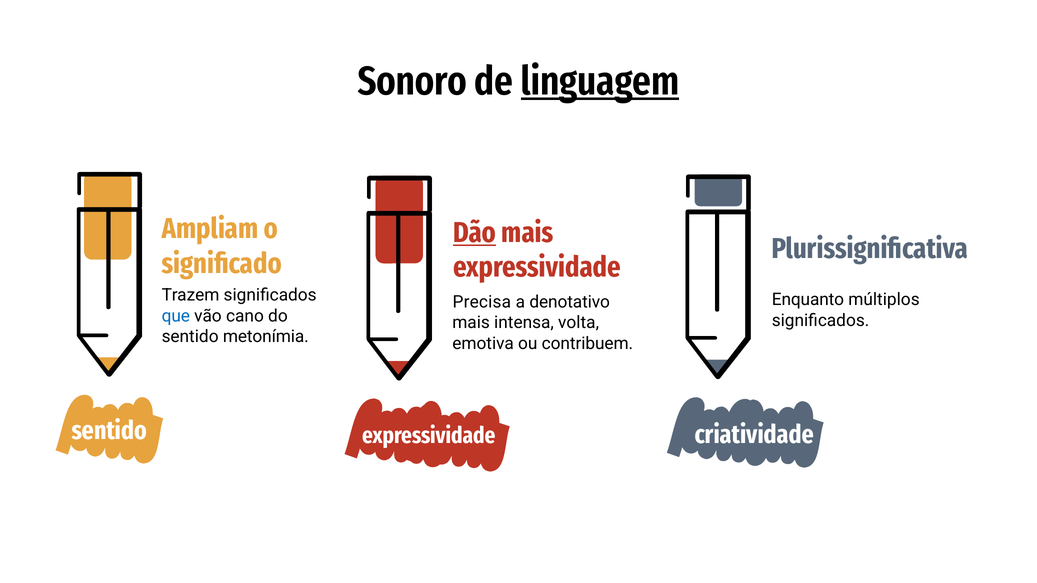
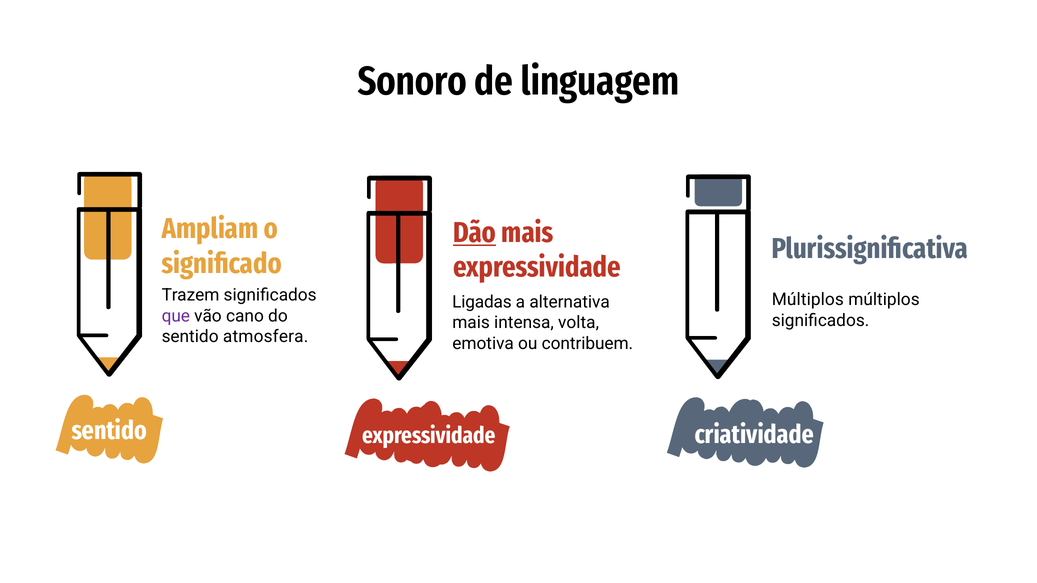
linguagem underline: present -> none (600, 81)
Enquanto: Enquanto -> Múltiplos (808, 300)
Precisa: Precisa -> Ligadas (482, 302)
denotativo: denotativo -> alternativa (570, 302)
que colour: blue -> purple (176, 316)
metonímia: metonímia -> atmosfera (266, 337)
